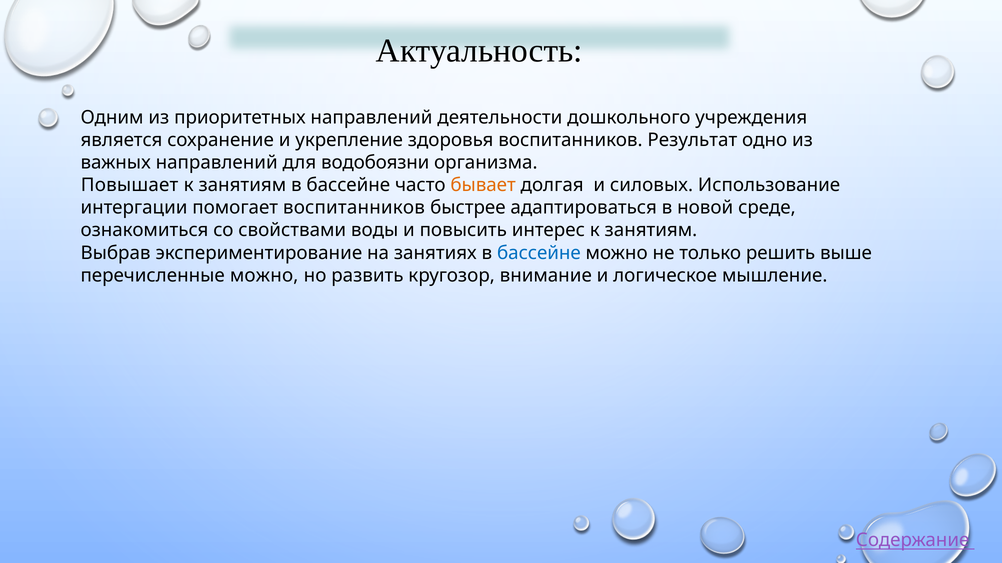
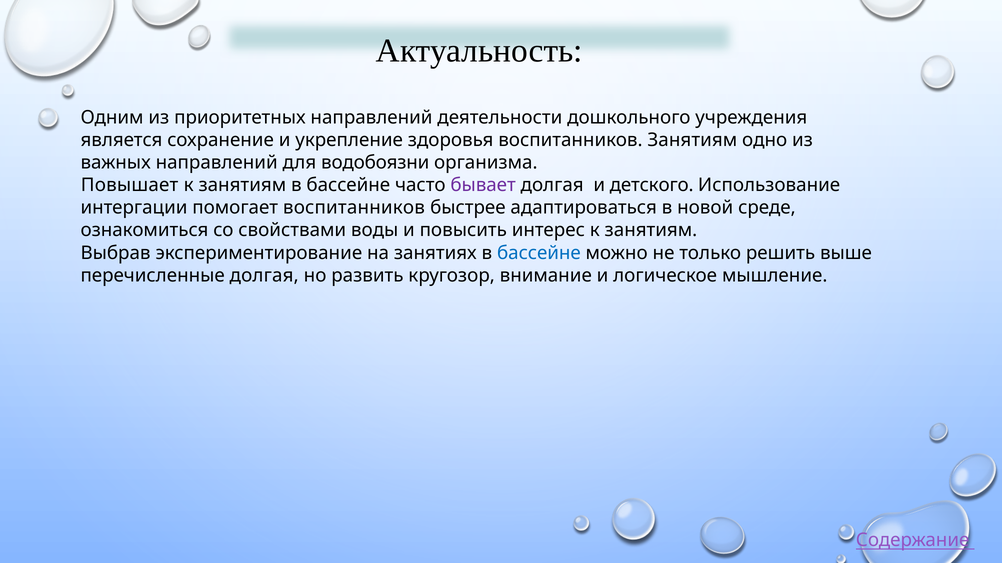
воспитанников Результат: Результат -> Занятиям (692, 140)
бывает colour: orange -> purple (483, 185)
силовых: силовых -> детского (652, 185)
перечисленные можно: можно -> долгая (264, 276)
